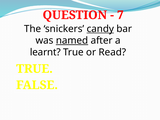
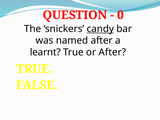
7: 7 -> 0 (120, 15)
named underline: present -> none (72, 41)
or Read: Read -> After (112, 52)
